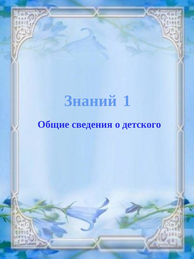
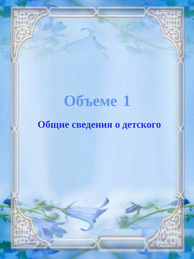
Знаний: Знаний -> Объеме (91, 101)
